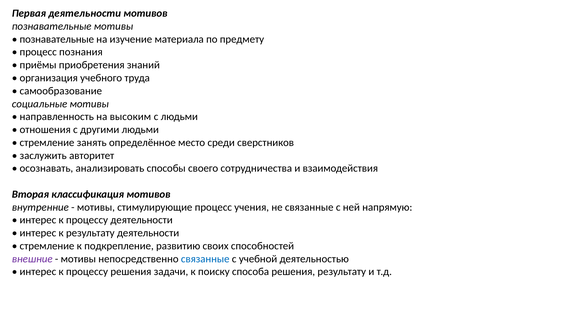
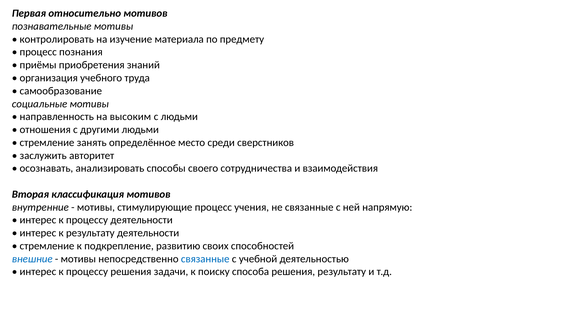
Первая деятельности: деятельности -> относительно (85, 13)
познавательные: познавательные -> контролировать (57, 39)
внешние colour: purple -> blue (32, 259)
